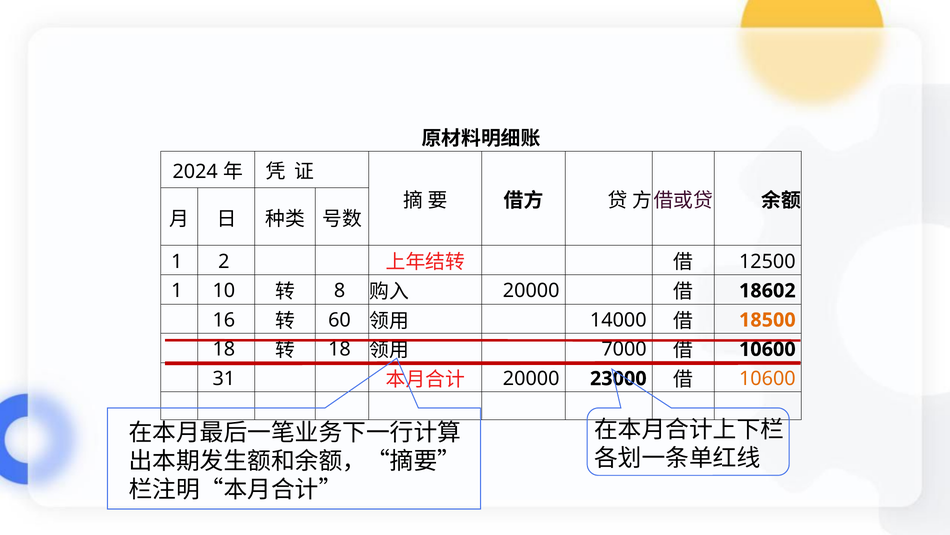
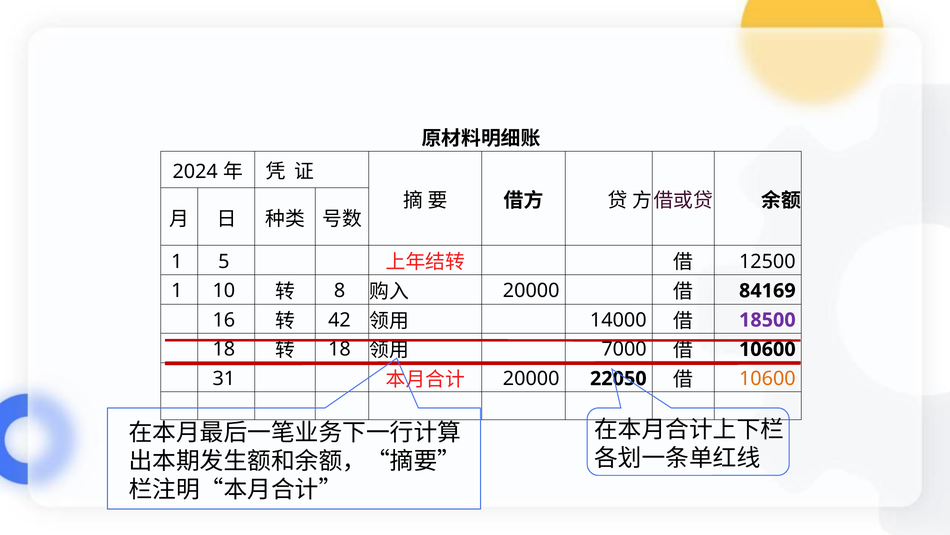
2: 2 -> 5 (224, 261)
18602: 18602 -> 84169 (767, 290)
60: 60 -> 42 (339, 320)
18500 colour: orange -> purple (767, 320)
23000: 23000 -> 22050 (618, 378)
